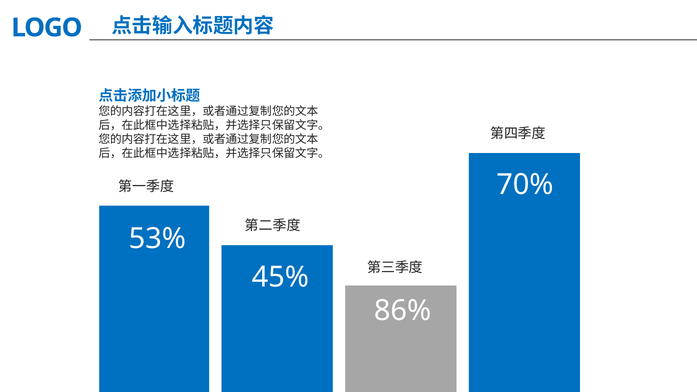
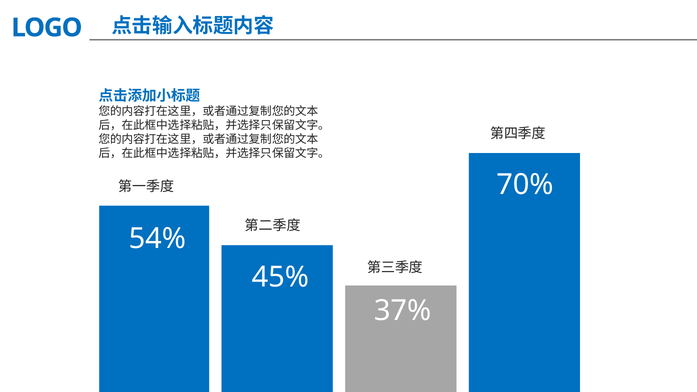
53%: 53% -> 54% (157, 239)
86%: 86% -> 37% (403, 311)
